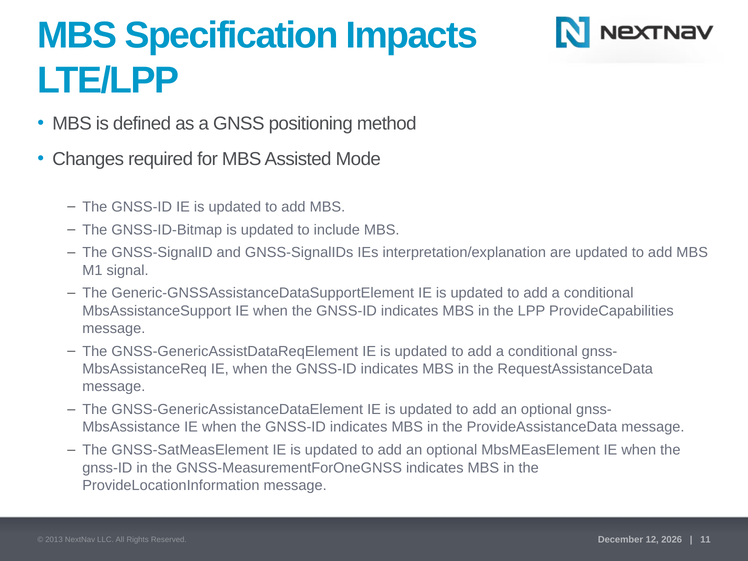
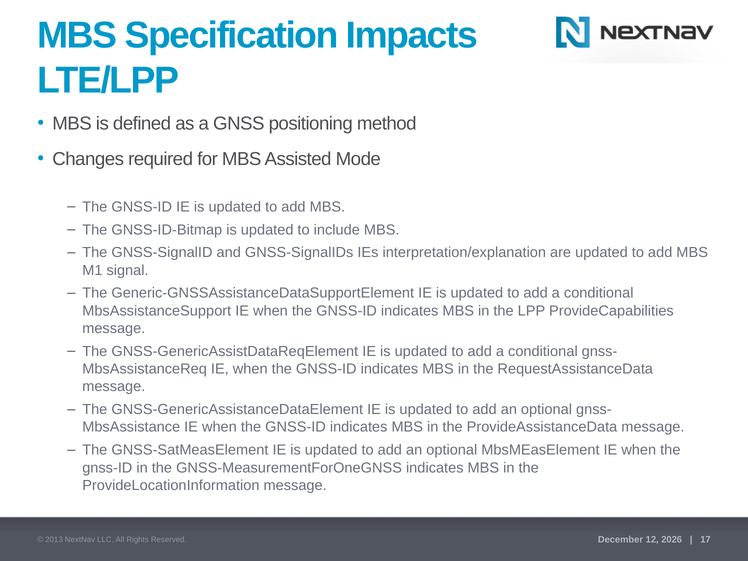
11: 11 -> 17 (705, 540)
